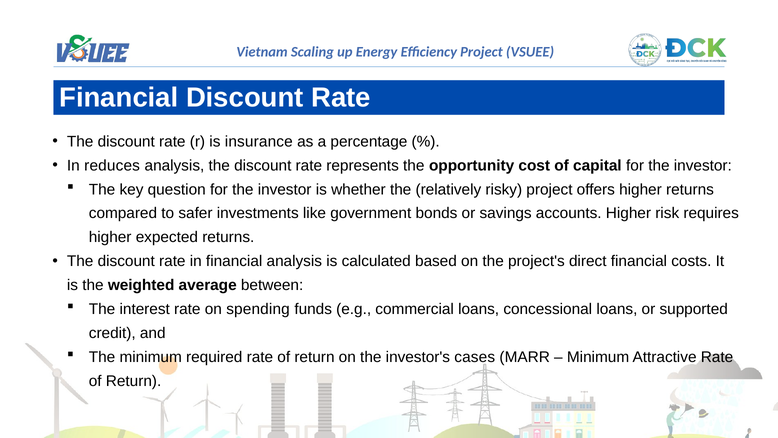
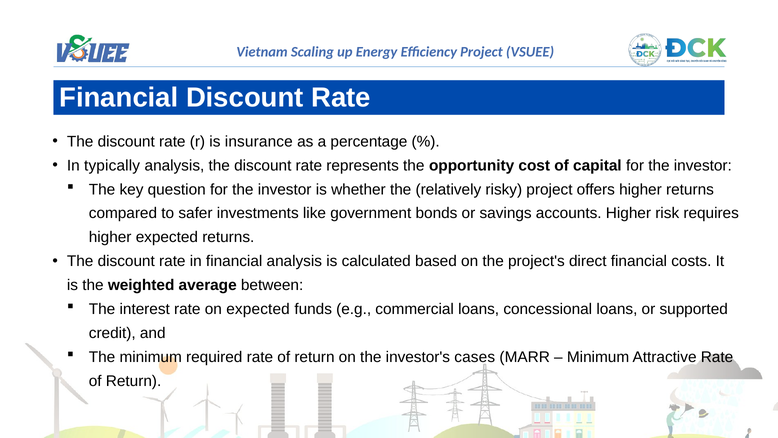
reduces: reduces -> typically (112, 165)
on spending: spending -> expected (258, 309)
